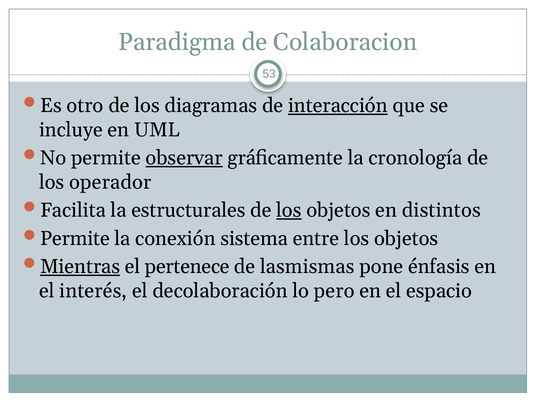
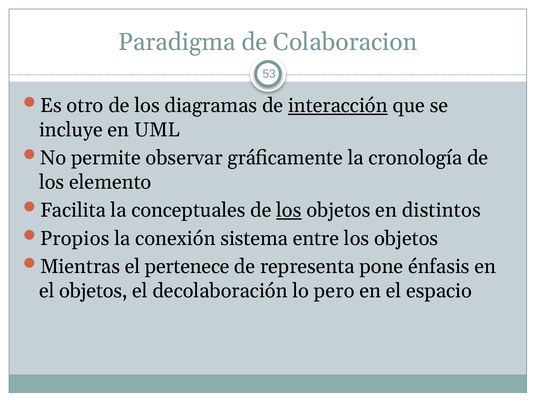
observar underline: present -> none (184, 158)
operador: operador -> elemento (110, 182)
estructurales: estructurales -> conceptuales (188, 210)
Permite: Permite -> Propios (75, 238)
Mientras underline: present -> none (80, 267)
lasmismas: lasmismas -> representa (307, 267)
el interés: interés -> objetos (93, 291)
